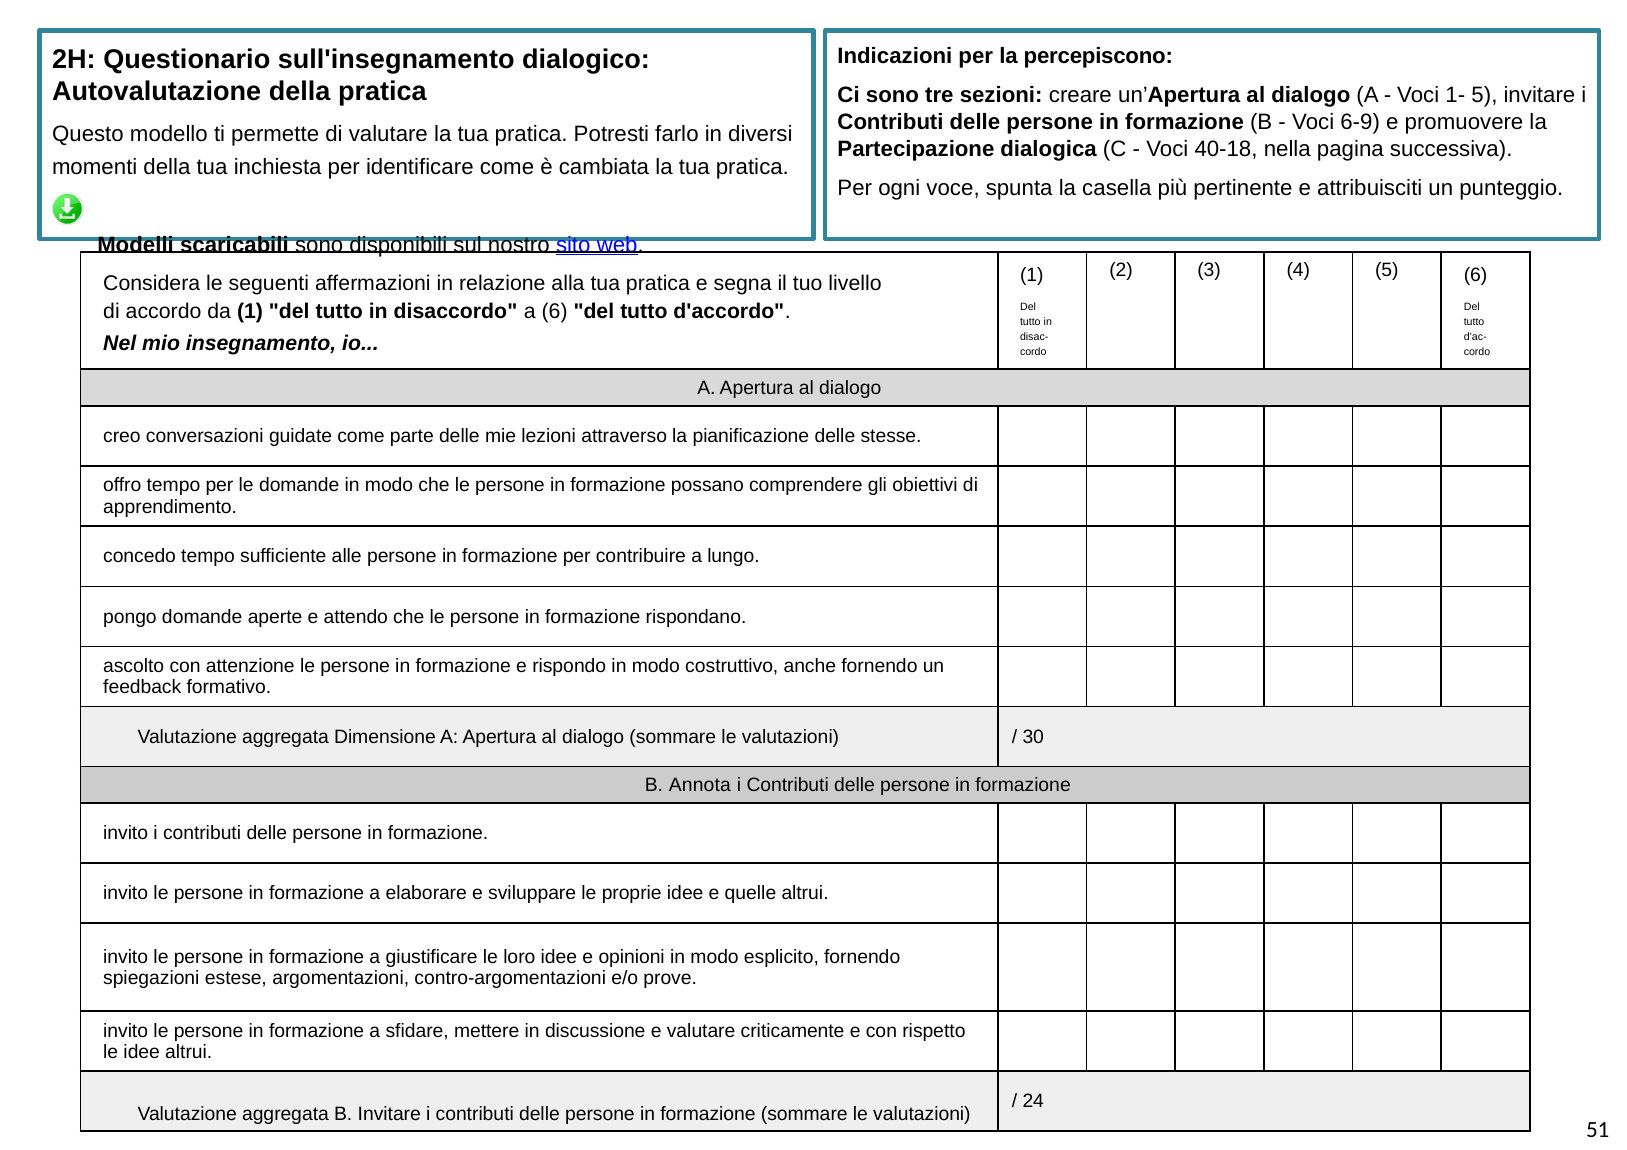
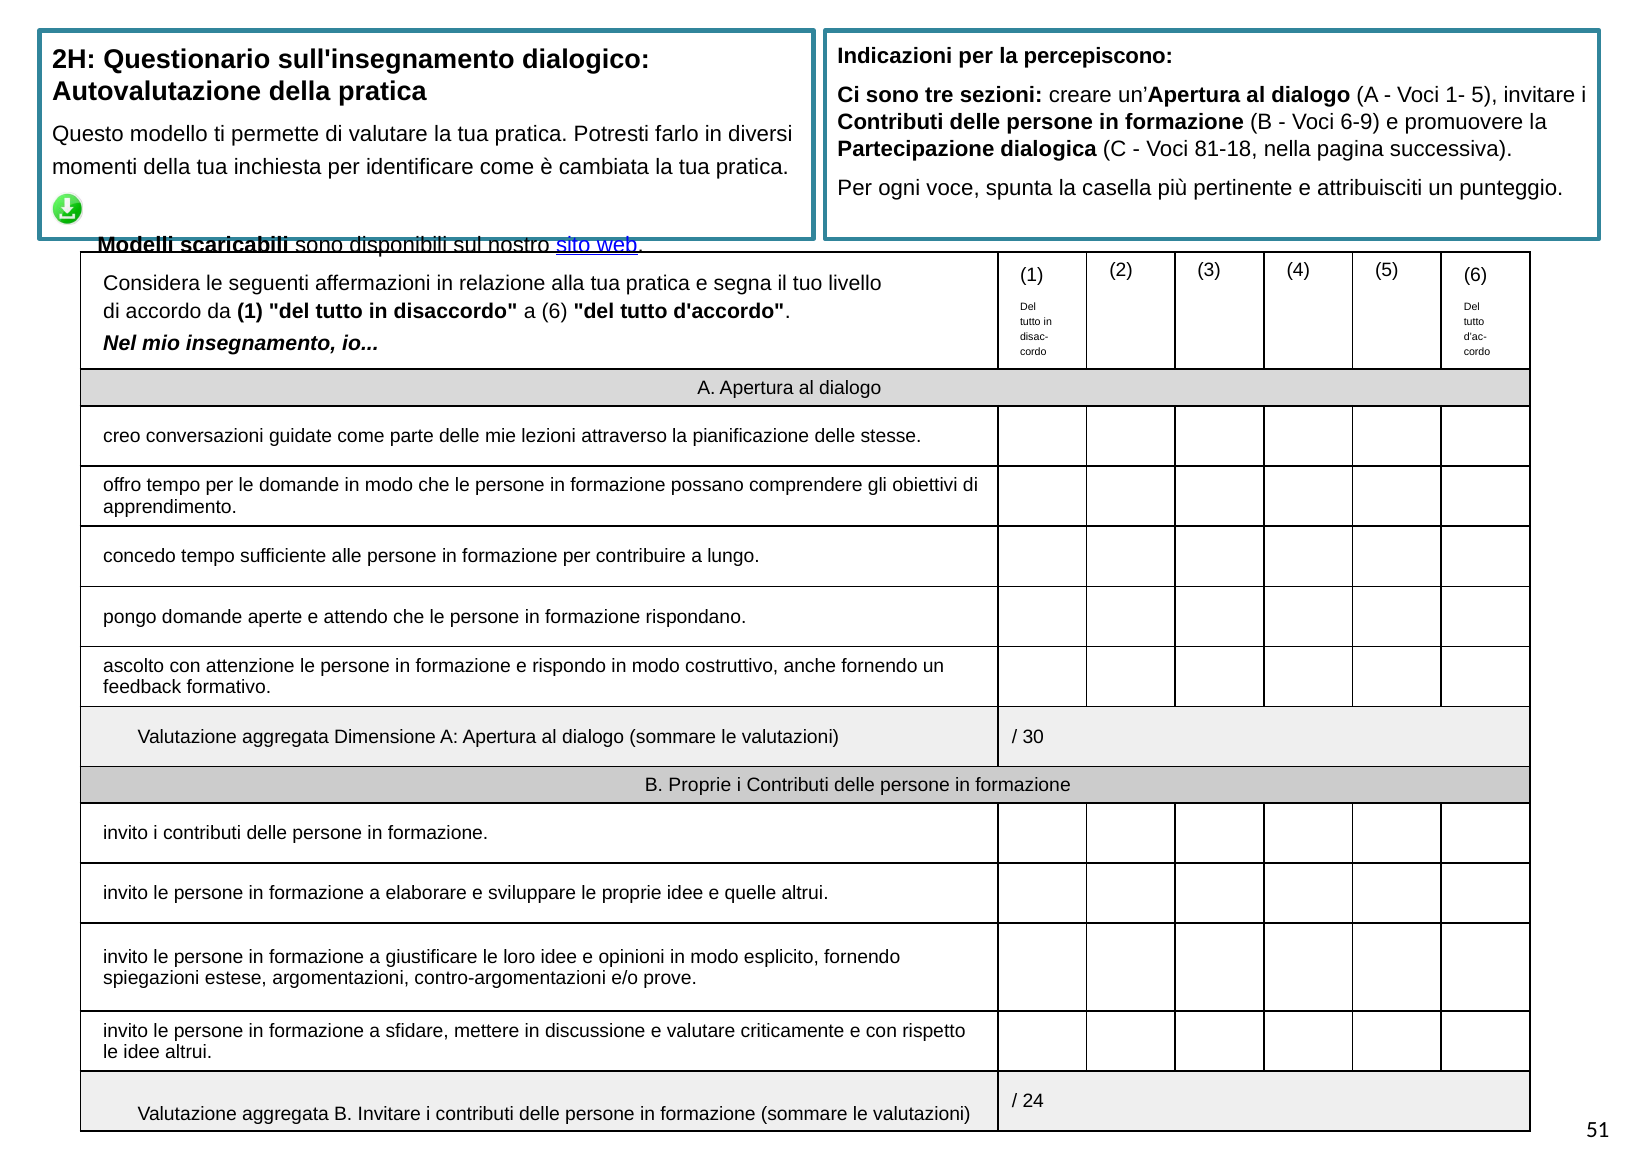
40-18: 40-18 -> 81-18 (1226, 149)
B Annota: Annota -> Proprie (700, 786)
